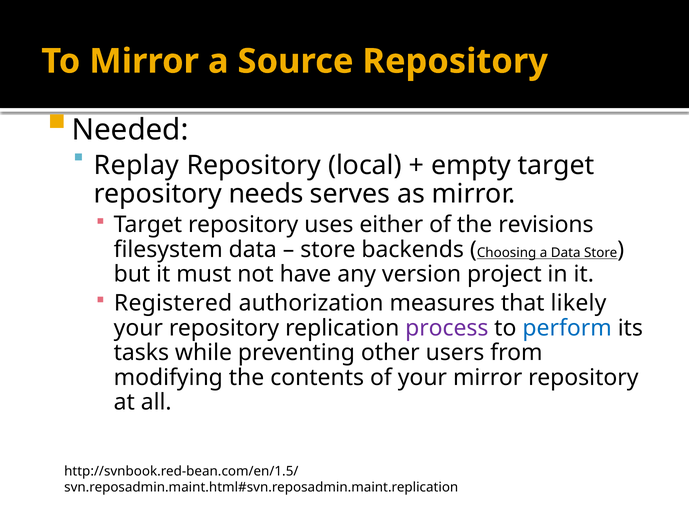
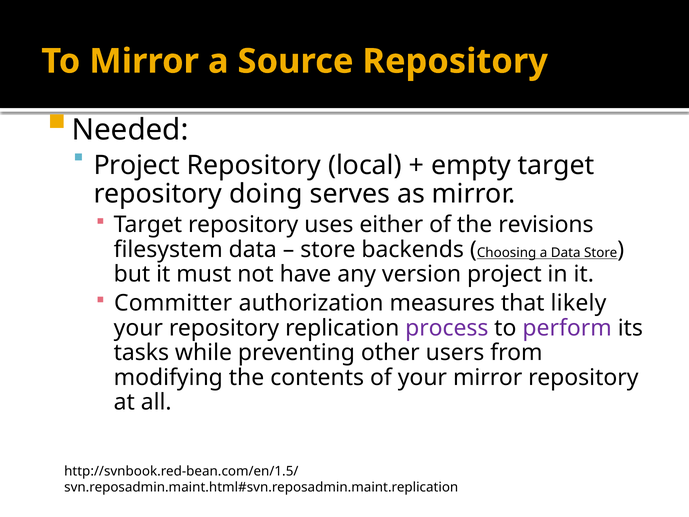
Replay: Replay -> Project (137, 165)
needs: needs -> doing (266, 194)
Registered: Registered -> Committer (173, 303)
perform colour: blue -> purple (567, 328)
